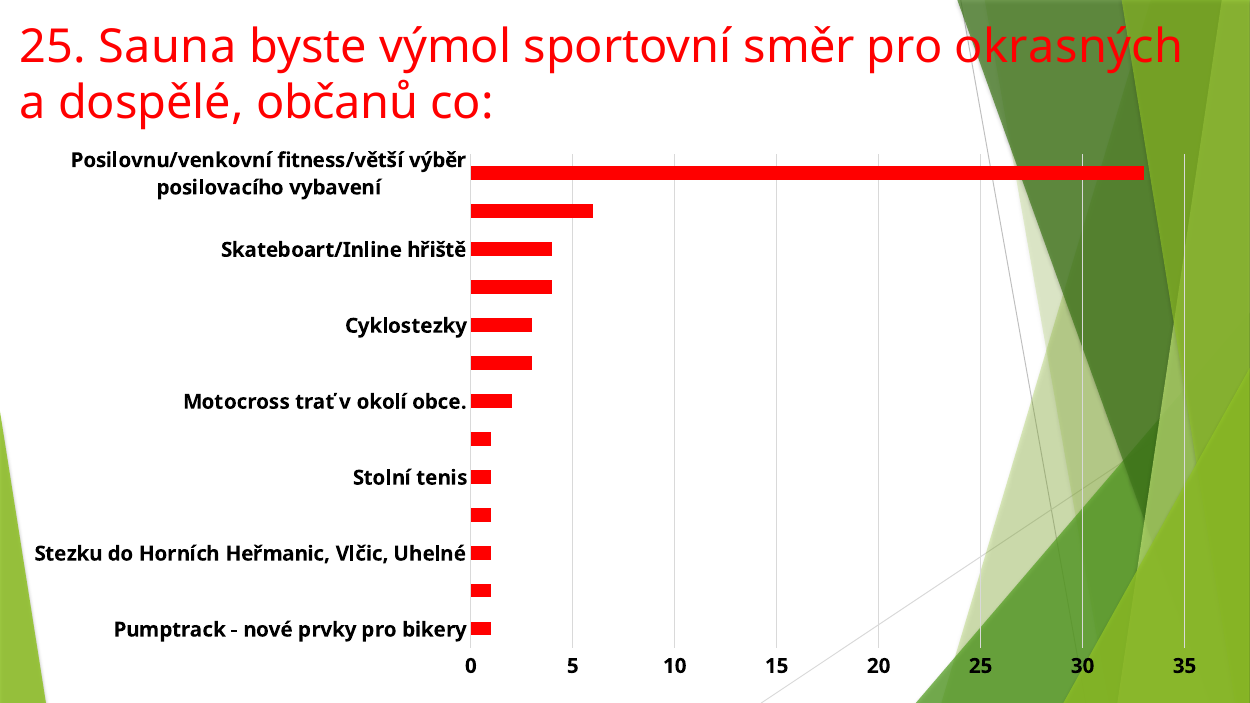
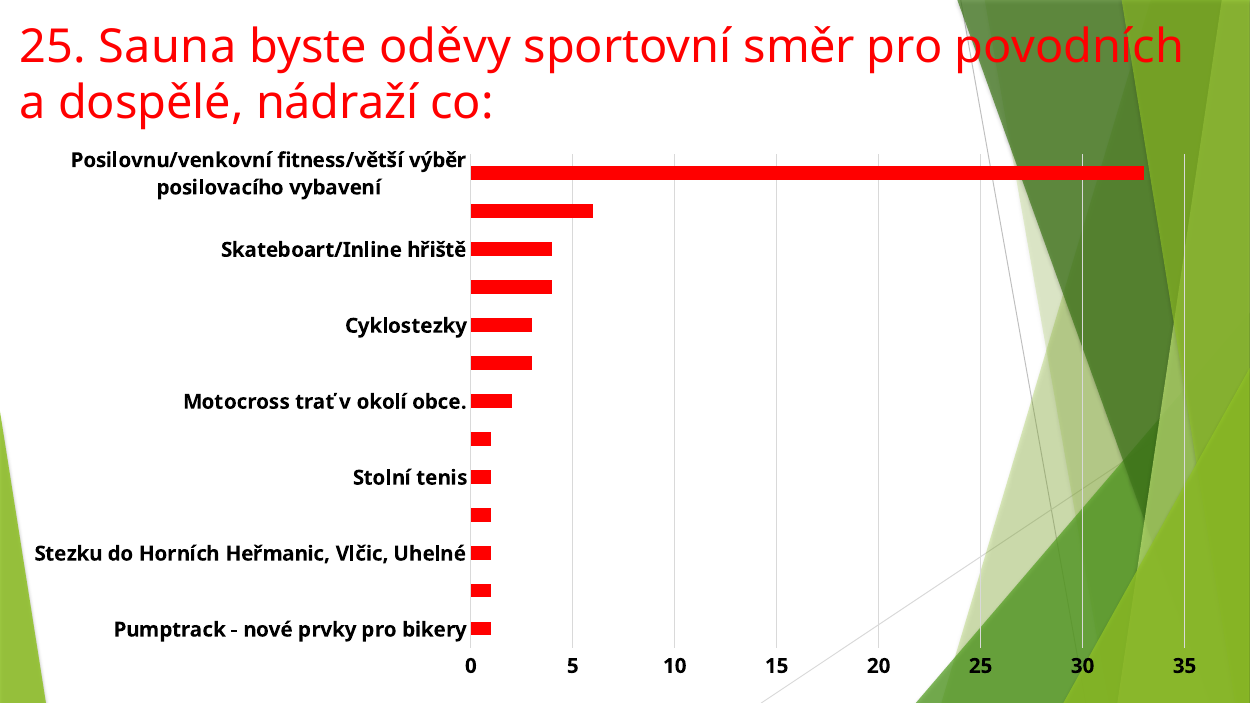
výmol: výmol -> oděvy (445, 47)
okrasných: okrasných -> povodních (1069, 47)
občanů: občanů -> nádraží (337, 103)
